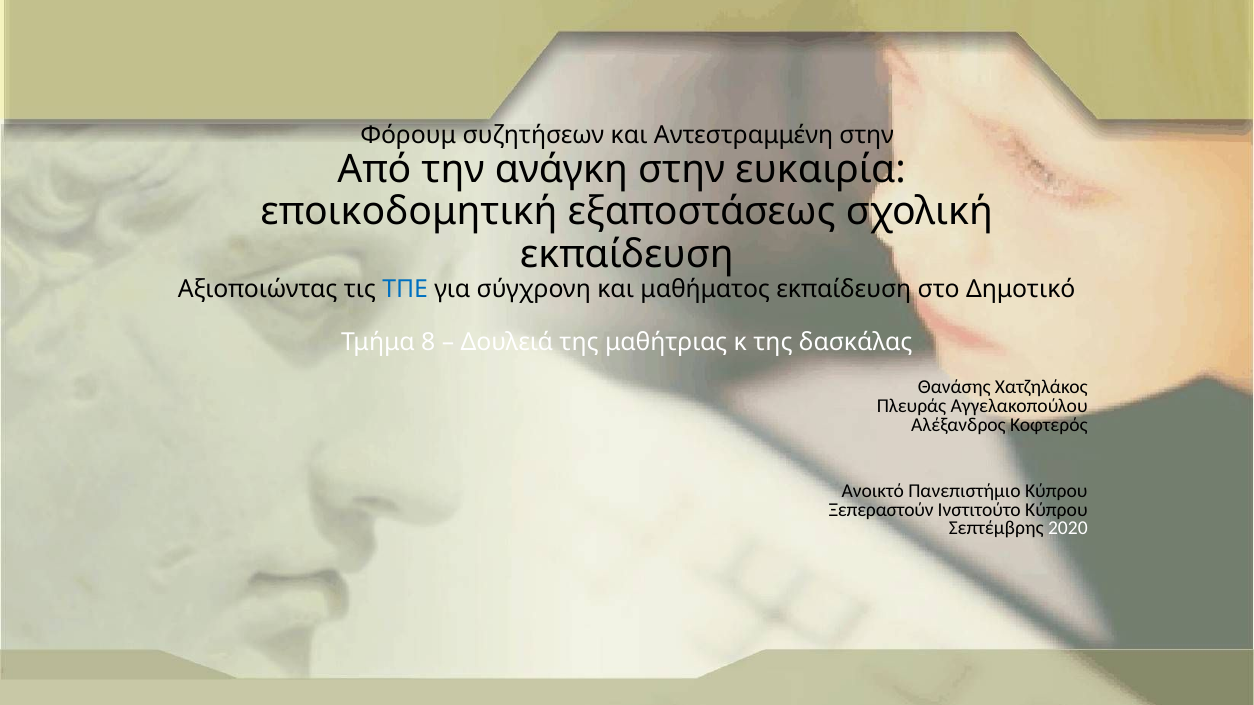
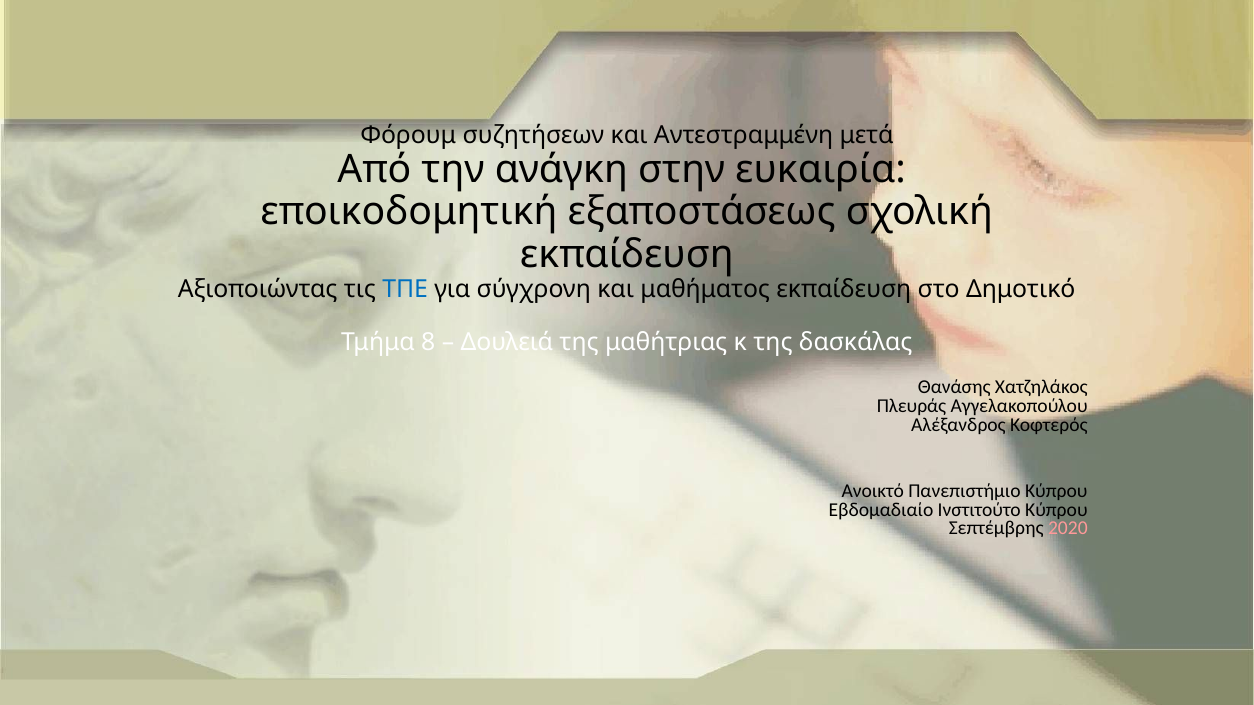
Αντεστραμμένη στην: στην -> μετά (867, 135)
Ξεπεραστούν: Ξεπεραστούν -> Εβδομαδιαίο (881, 510)
2020 colour: white -> pink (1068, 529)
